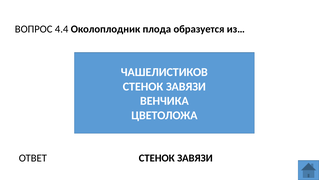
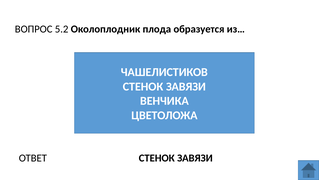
4.4: 4.4 -> 5.2 (62, 29)
